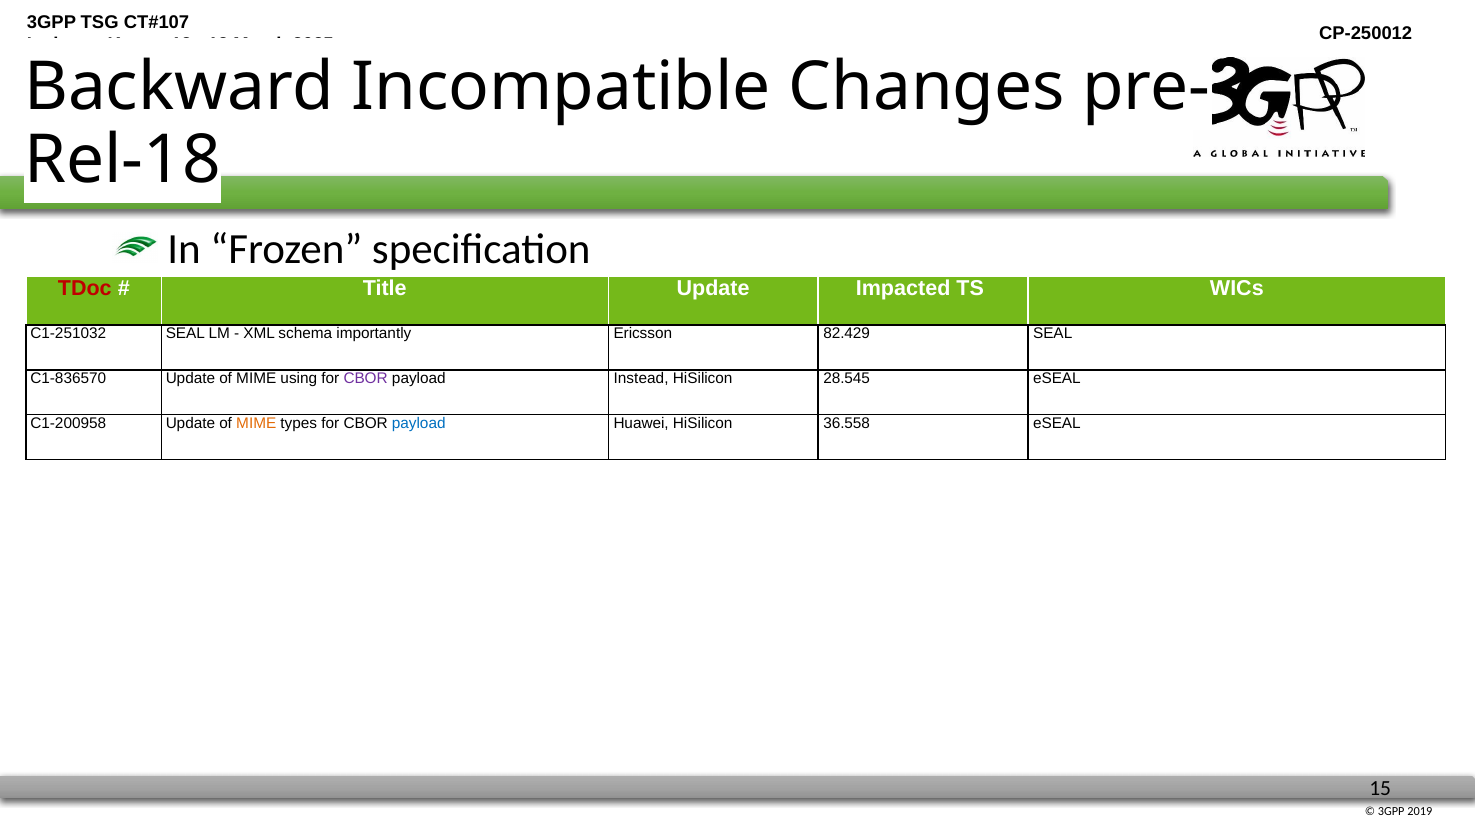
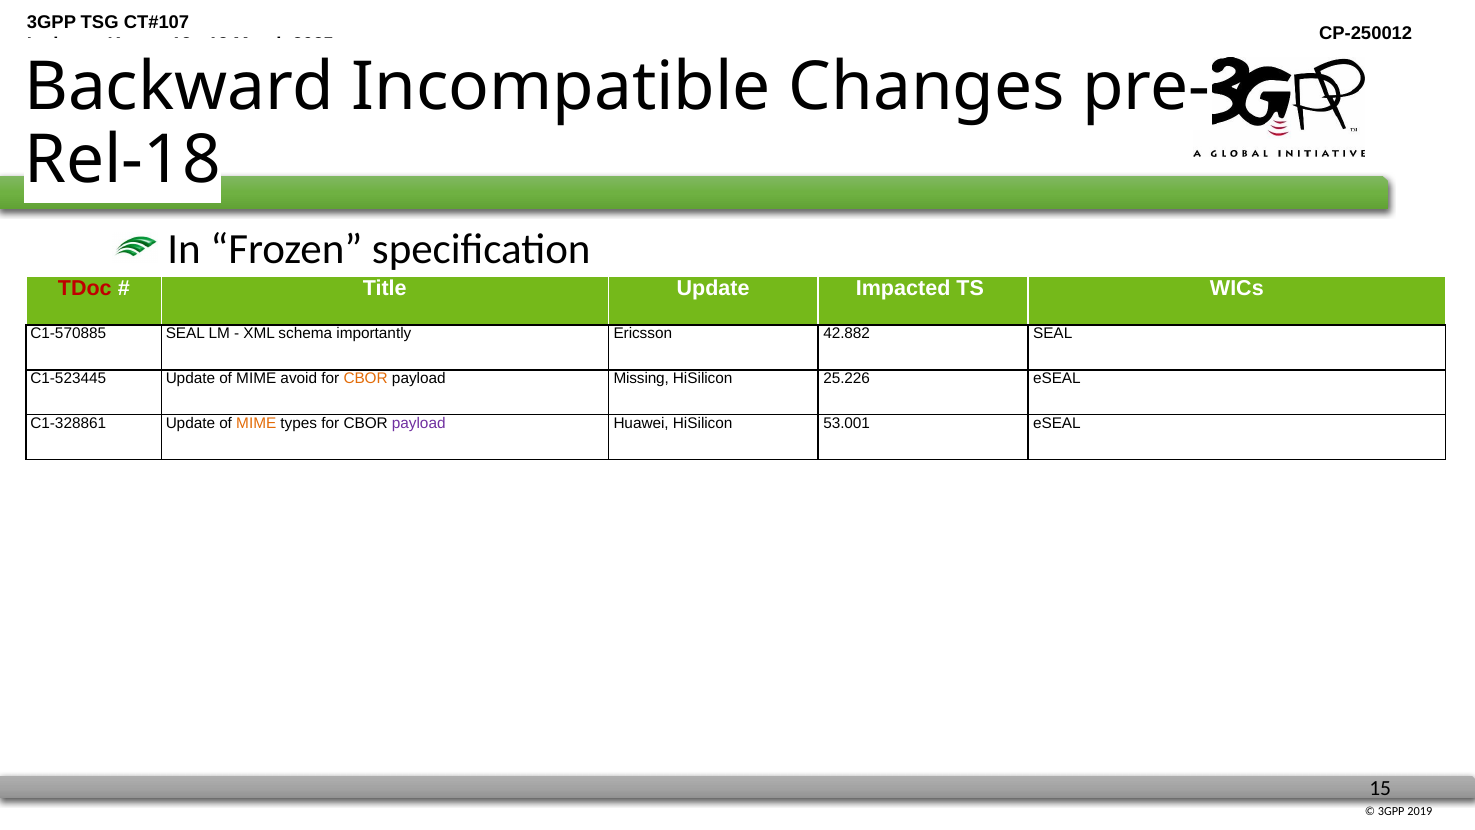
C1-251032: C1-251032 -> C1-570885 (68, 334)
82.429: 82.429 -> 42.882 (847, 334)
C1-836570: C1-836570 -> C1-523445 (68, 379)
using: using -> avoid (299, 379)
CBOR colour: purple -> orange (366, 379)
Instead: Instead -> Missing (641, 379)
28.545: 28.545 -> 25.226 (847, 379)
C1-200958: C1-200958 -> C1-328861 (68, 423)
payload colour: blue -> purple (419, 423)
36.558: 36.558 -> 53.001 (847, 423)
